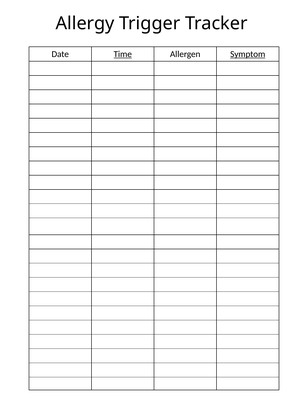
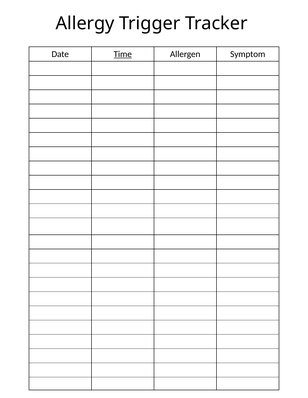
Symptom underline: present -> none (248, 54)
